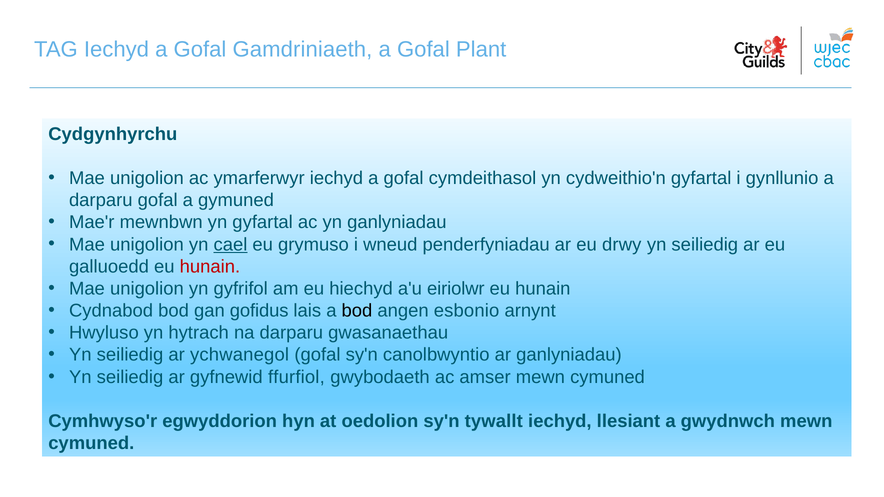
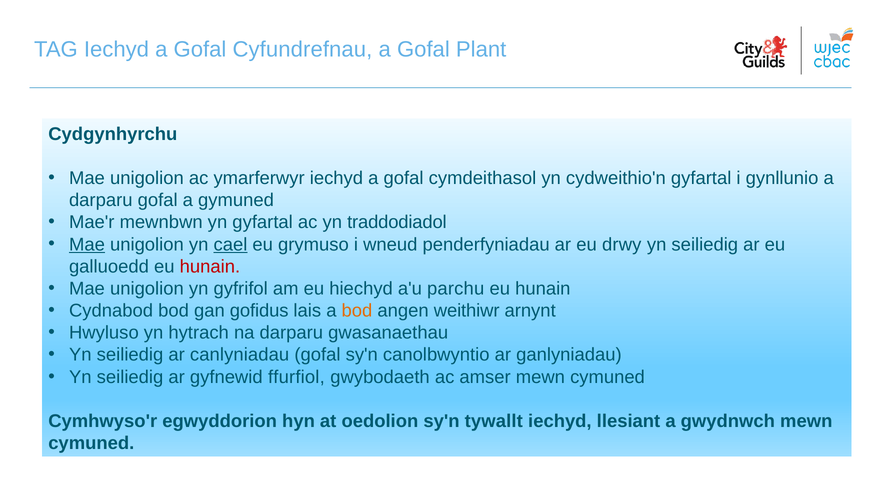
Gamdriniaeth: Gamdriniaeth -> Cyfundrefnau (302, 49)
yn ganlyniadau: ganlyniadau -> traddodiadol (397, 222)
Mae underline: none -> present (87, 245)
eiriolwr: eiriolwr -> parchu (456, 289)
bod colour: black -> orange (357, 311)
esbonio: esbonio -> weithiwr (467, 311)
ychwanegol: ychwanegol -> canlyniadau (240, 355)
